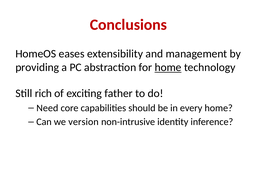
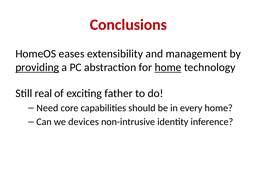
providing underline: none -> present (37, 68)
rich: rich -> real (43, 94)
version: version -> devices (83, 122)
